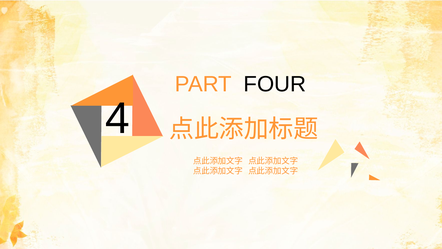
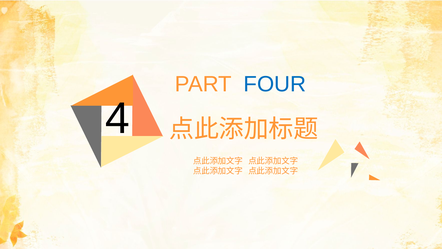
FOUR colour: black -> blue (275, 84)
